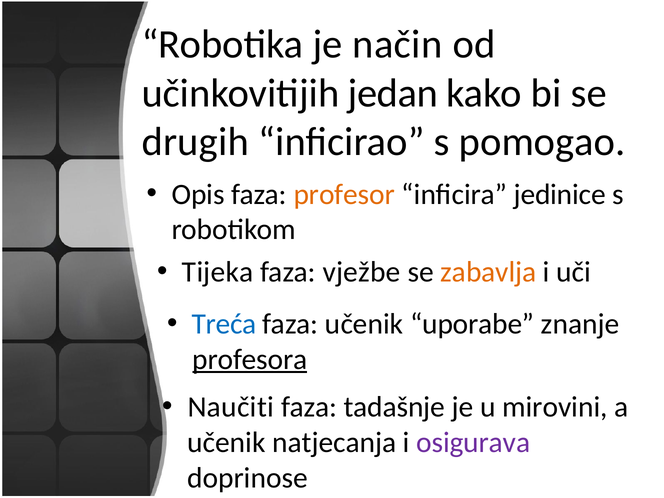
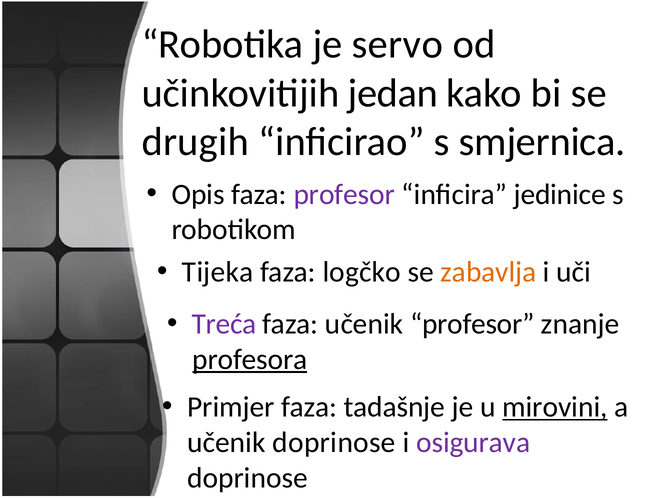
način: način -> servo (397, 45)
pomogao: pomogao -> smjernica (542, 142)
profesor colour: orange -> purple (344, 194)
vježbe: vježbe -> logčko (362, 272)
Treća colour: blue -> purple (224, 324)
učenik uporabe: uporabe -> profesor (472, 324)
Naučiti: Naučiti -> Primjer (231, 407)
mirovini underline: none -> present (555, 407)
učenik natjecanja: natjecanja -> doprinose (334, 442)
